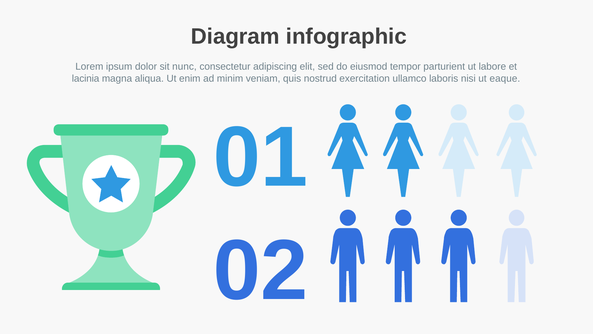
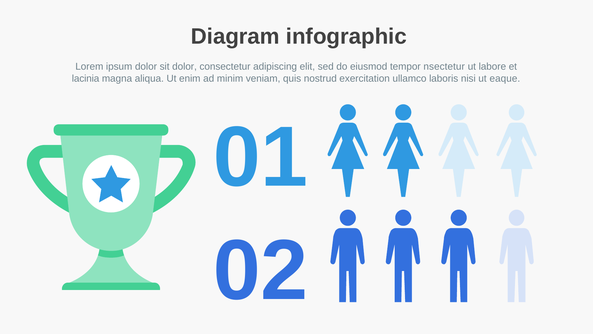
sit nunc: nunc -> dolor (185, 66)
parturient: parturient -> nsectetur (444, 66)
